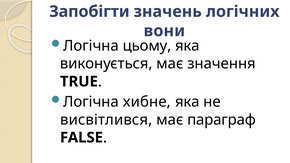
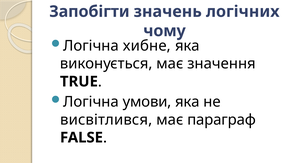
вони: вони -> чому (165, 31)
цьому: цьому -> хибне (147, 46)
хибне: хибне -> умови (147, 102)
